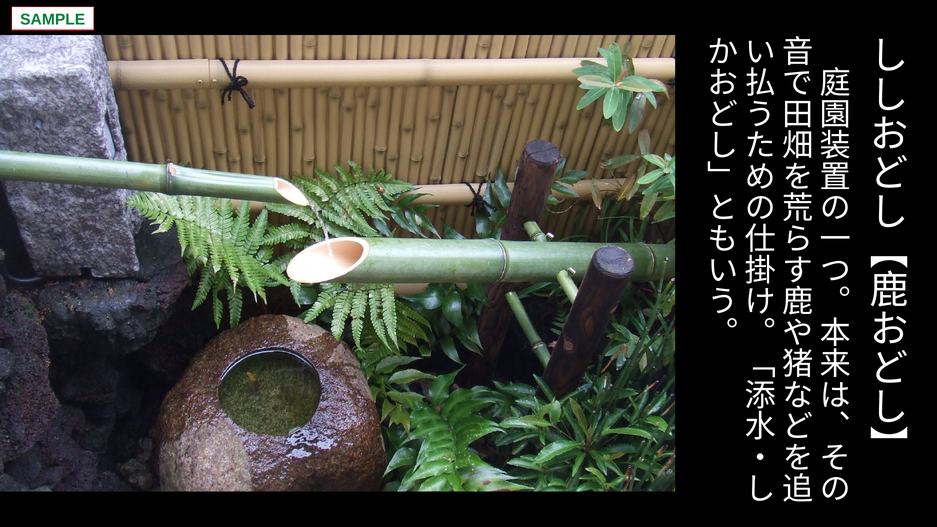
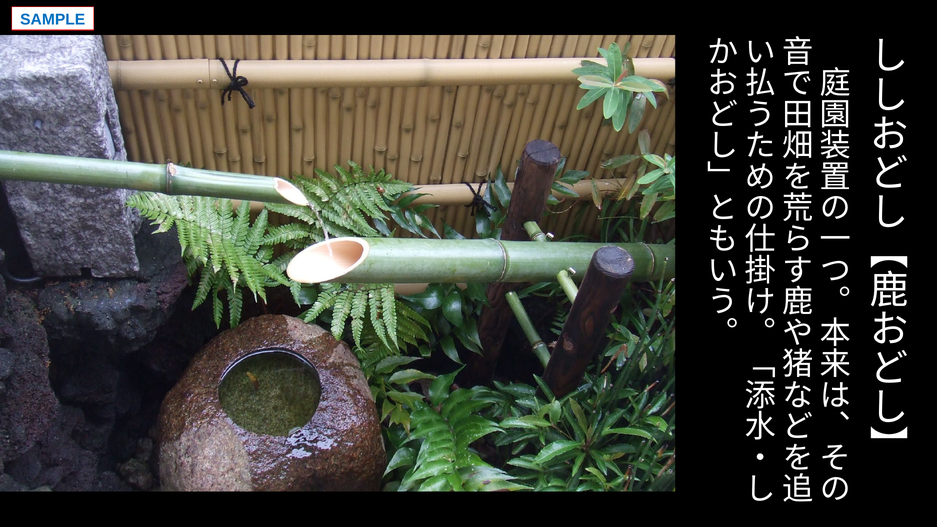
SAMPLE colour: green -> blue (53, 19)
